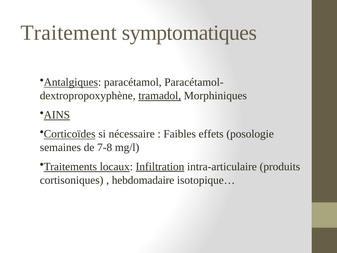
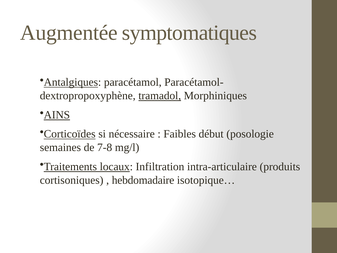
Traitement: Traitement -> Augmentée (69, 33)
effets: effets -> début (211, 134)
Infiltration underline: present -> none (160, 166)
